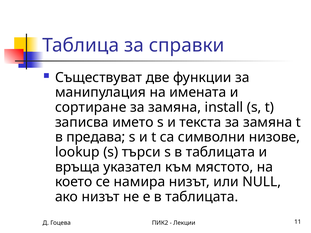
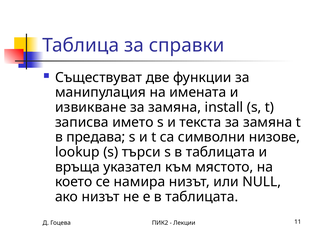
сортиране: сортиране -> извикване (91, 107)
